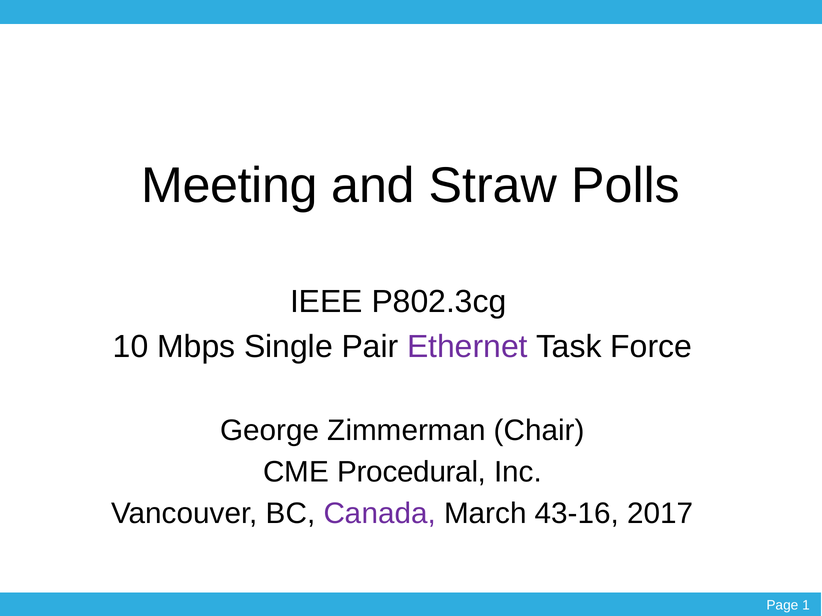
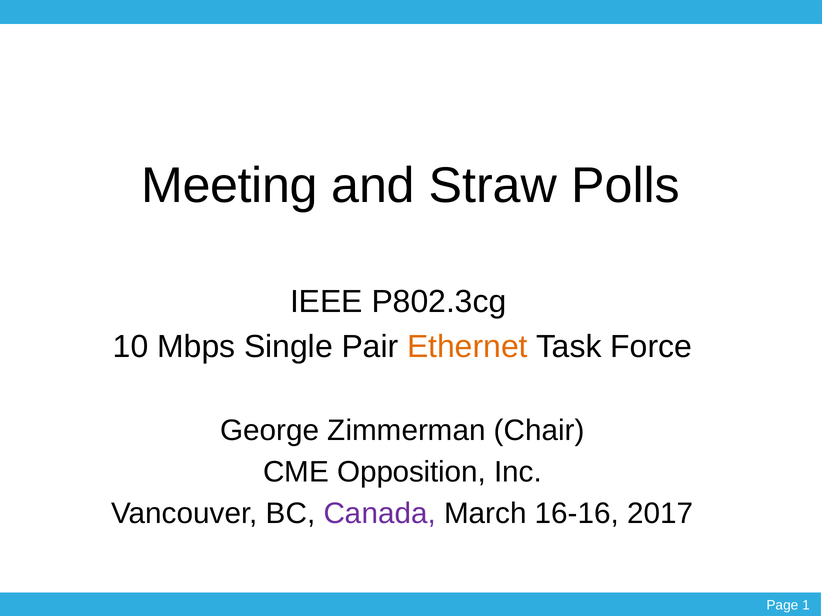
Ethernet colour: purple -> orange (467, 347)
Procedural: Procedural -> Opposition (412, 473)
43-16: 43-16 -> 16-16 (577, 514)
